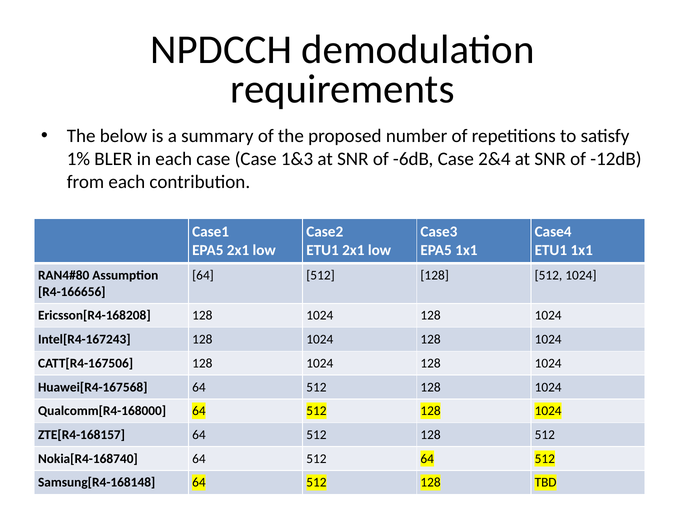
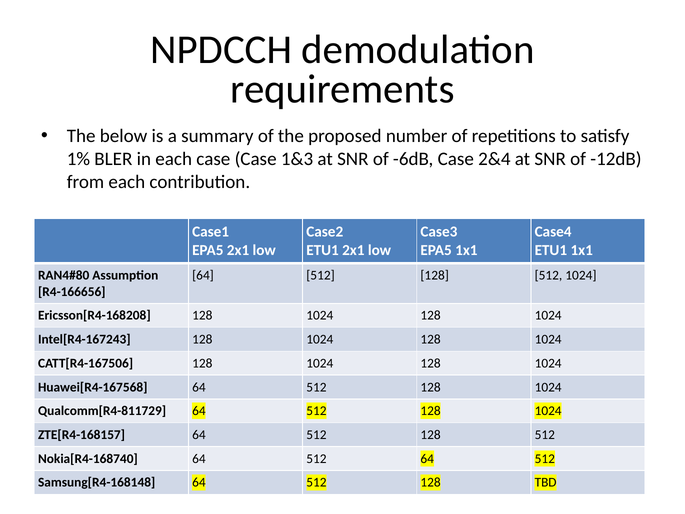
Qualcomm[R4-168000: Qualcomm[R4-168000 -> Qualcomm[R4-811729 (102, 411)
